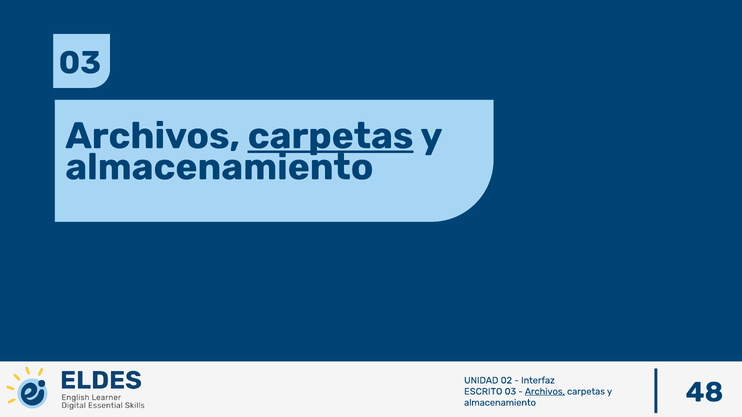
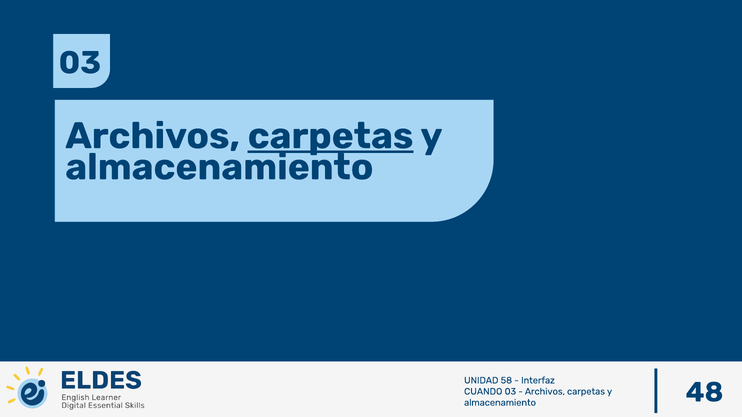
02: 02 -> 58 (506, 381)
ESCRITO: ESCRITO -> CUANDO (483, 392)
Archivos underline: present -> none (545, 392)
